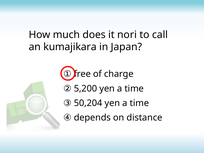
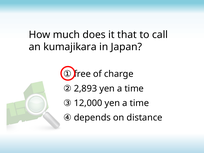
nori: nori -> that (127, 35)
5,200: 5,200 -> 2,893 (85, 89)
50,204: 50,204 -> 12,000 (88, 103)
